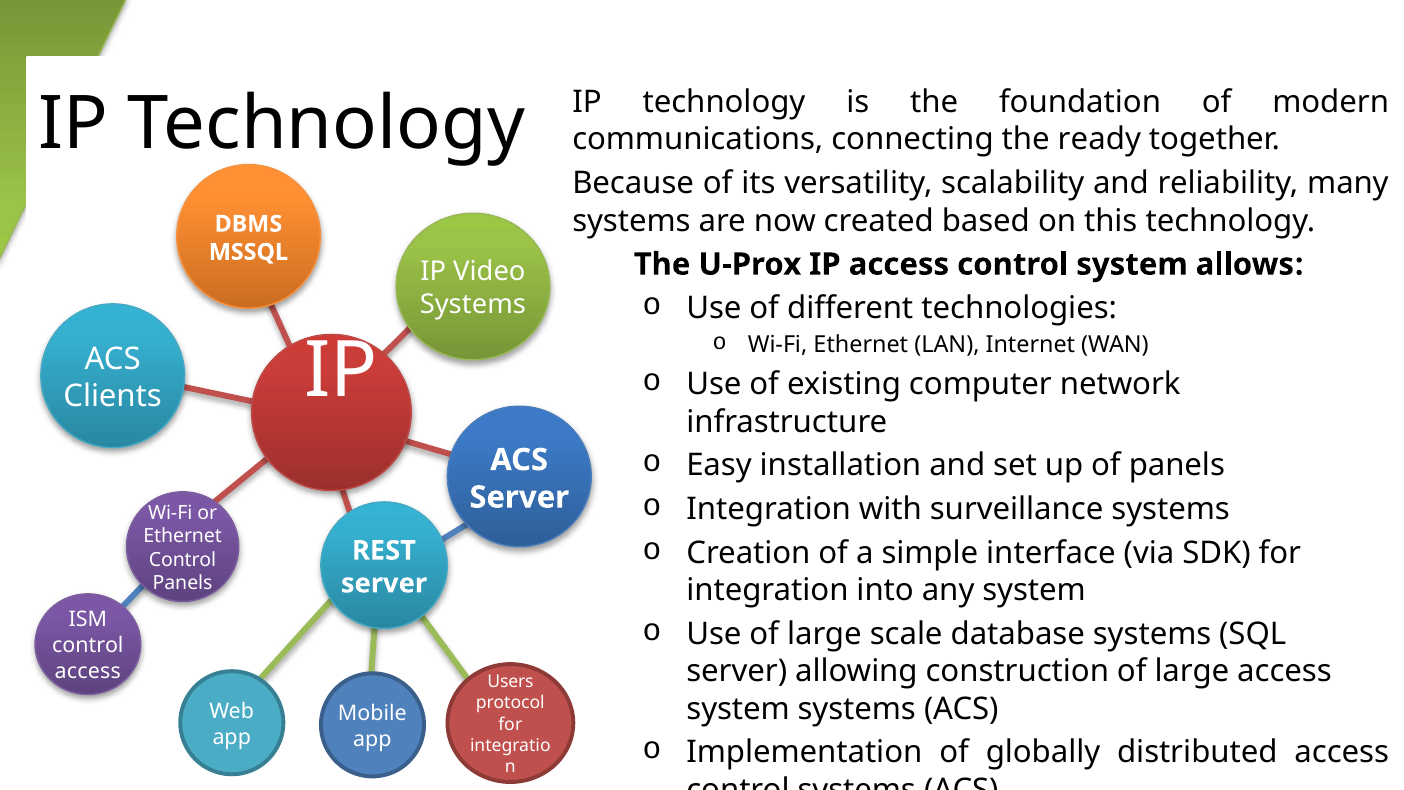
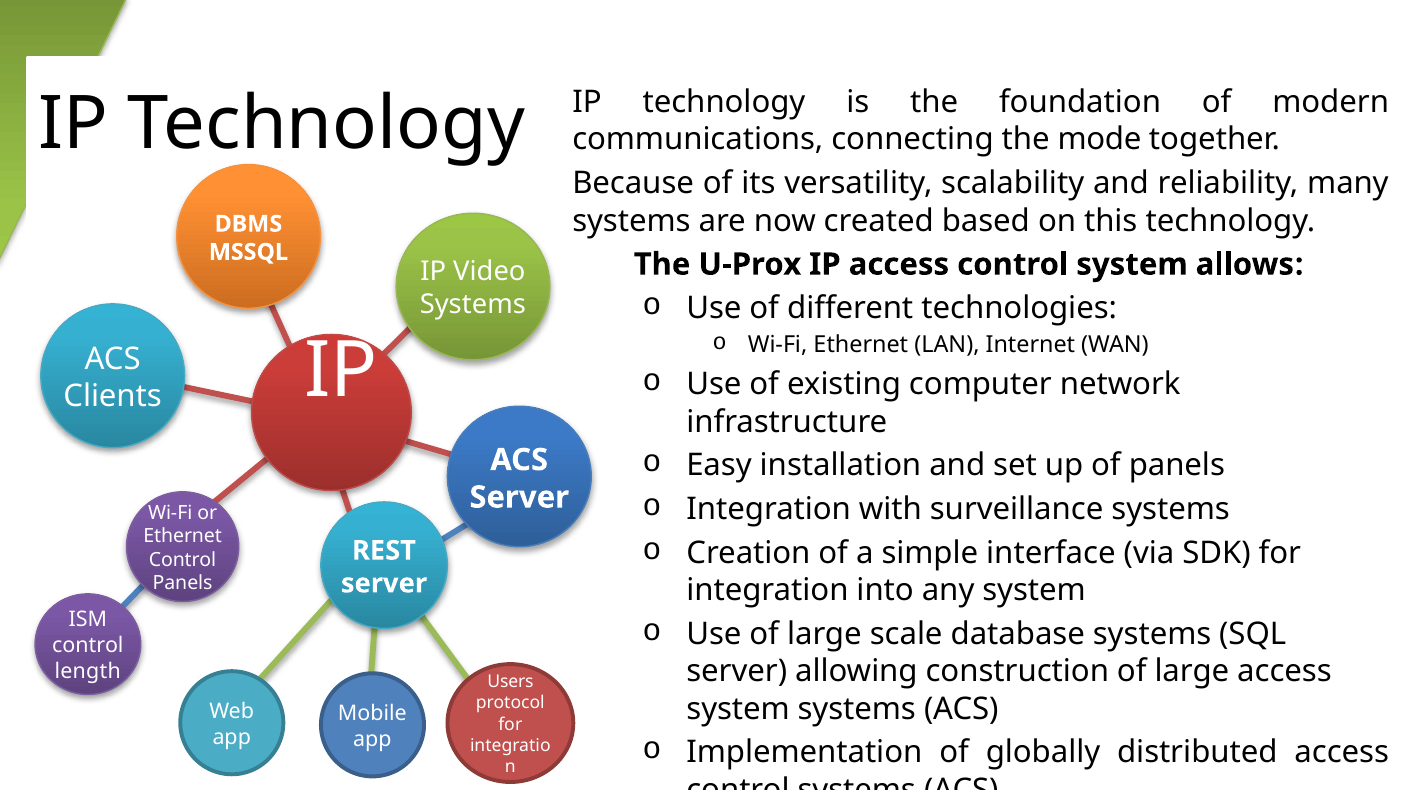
ready: ready -> mode (1100, 140)
access: access -> length (88, 671)
